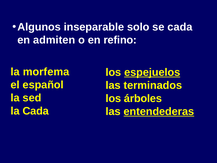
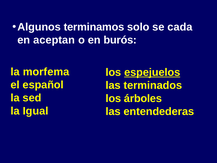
inseparable: inseparable -> terminamos (94, 27)
admiten: admiten -> aceptan (54, 40)
refino: refino -> burós (120, 40)
la Cada: Cada -> Igual (36, 111)
entendederas underline: present -> none (159, 111)
